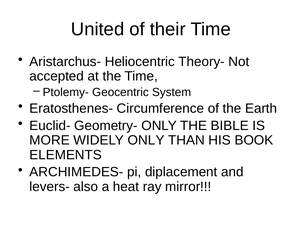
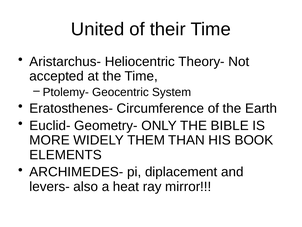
WIDELY ONLY: ONLY -> THEM (146, 140)
